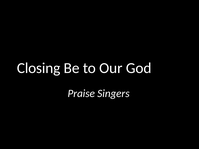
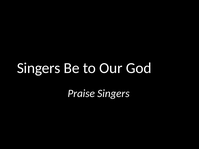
Closing: Closing -> Singers (39, 68)
